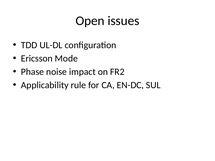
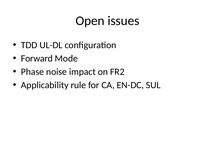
Ericsson: Ericsson -> Forward (37, 59)
